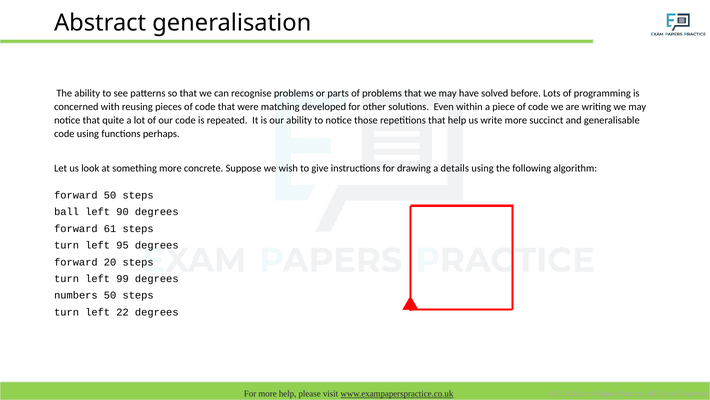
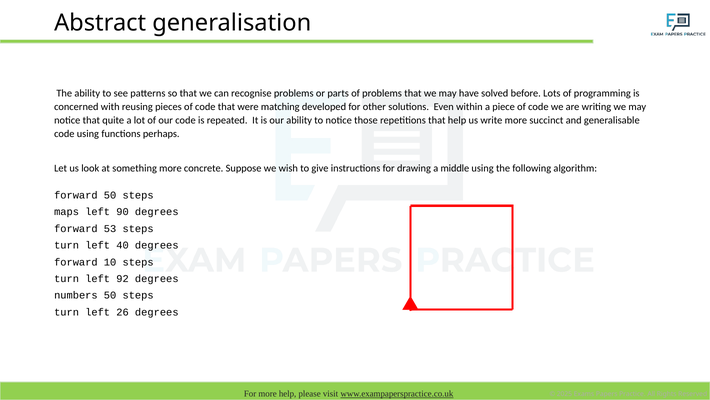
details: details -> middle (455, 168)
ball: ball -> maps (67, 212)
61: 61 -> 53 (110, 228)
95: 95 -> 40 (123, 245)
20: 20 -> 10 (110, 262)
99: 99 -> 92 (123, 278)
22: 22 -> 26 (123, 312)
